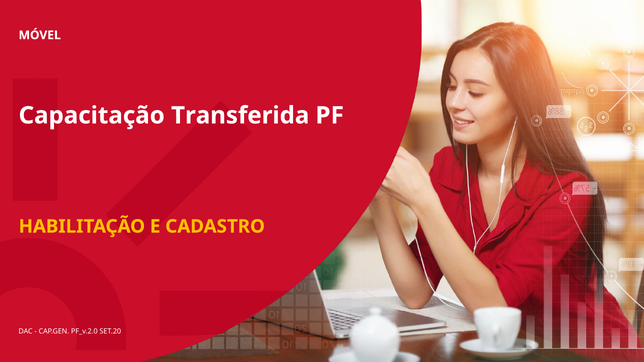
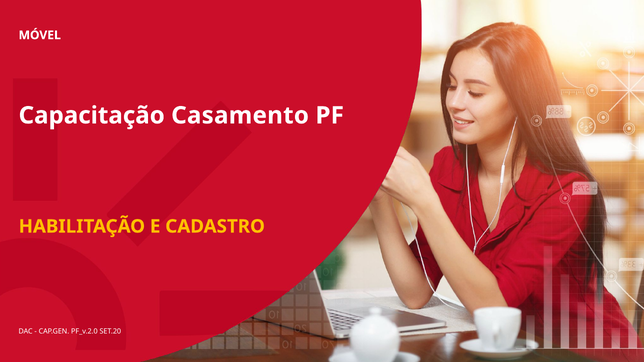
Transferida: Transferida -> Casamento (240, 116)
